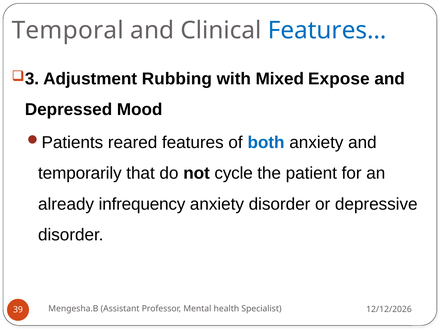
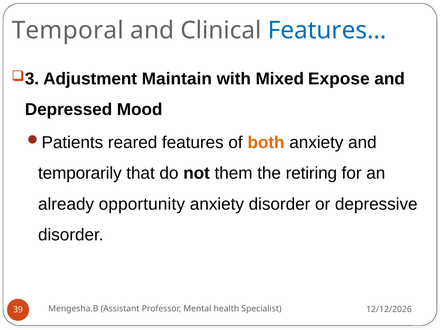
Rubbing: Rubbing -> Maintain (177, 79)
both colour: blue -> orange (266, 143)
cycle: cycle -> them (234, 173)
patient: patient -> retiring (311, 173)
infrequency: infrequency -> opportunity (142, 204)
